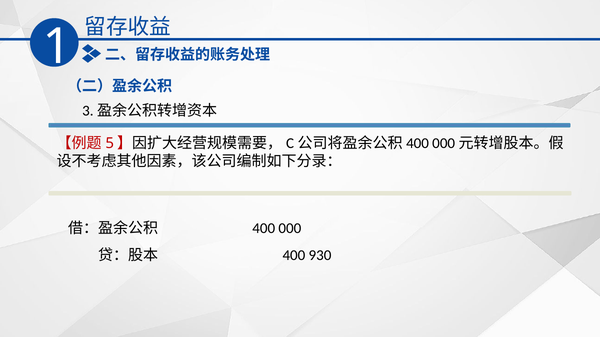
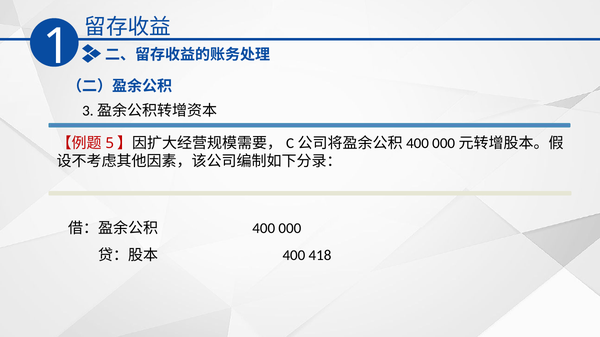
930: 930 -> 418 (320, 256)
